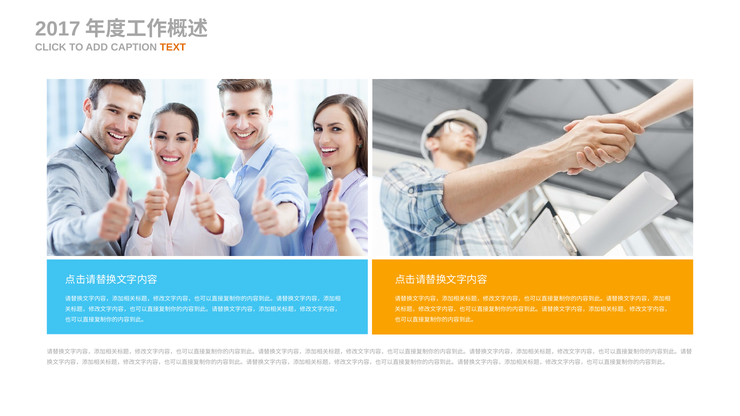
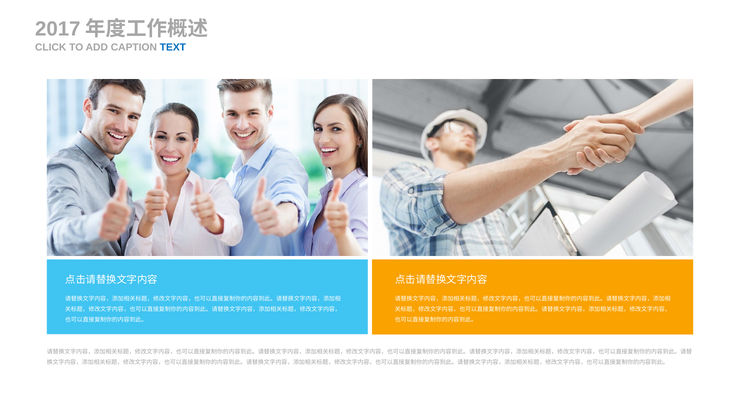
TEXT colour: orange -> blue (173, 47)
